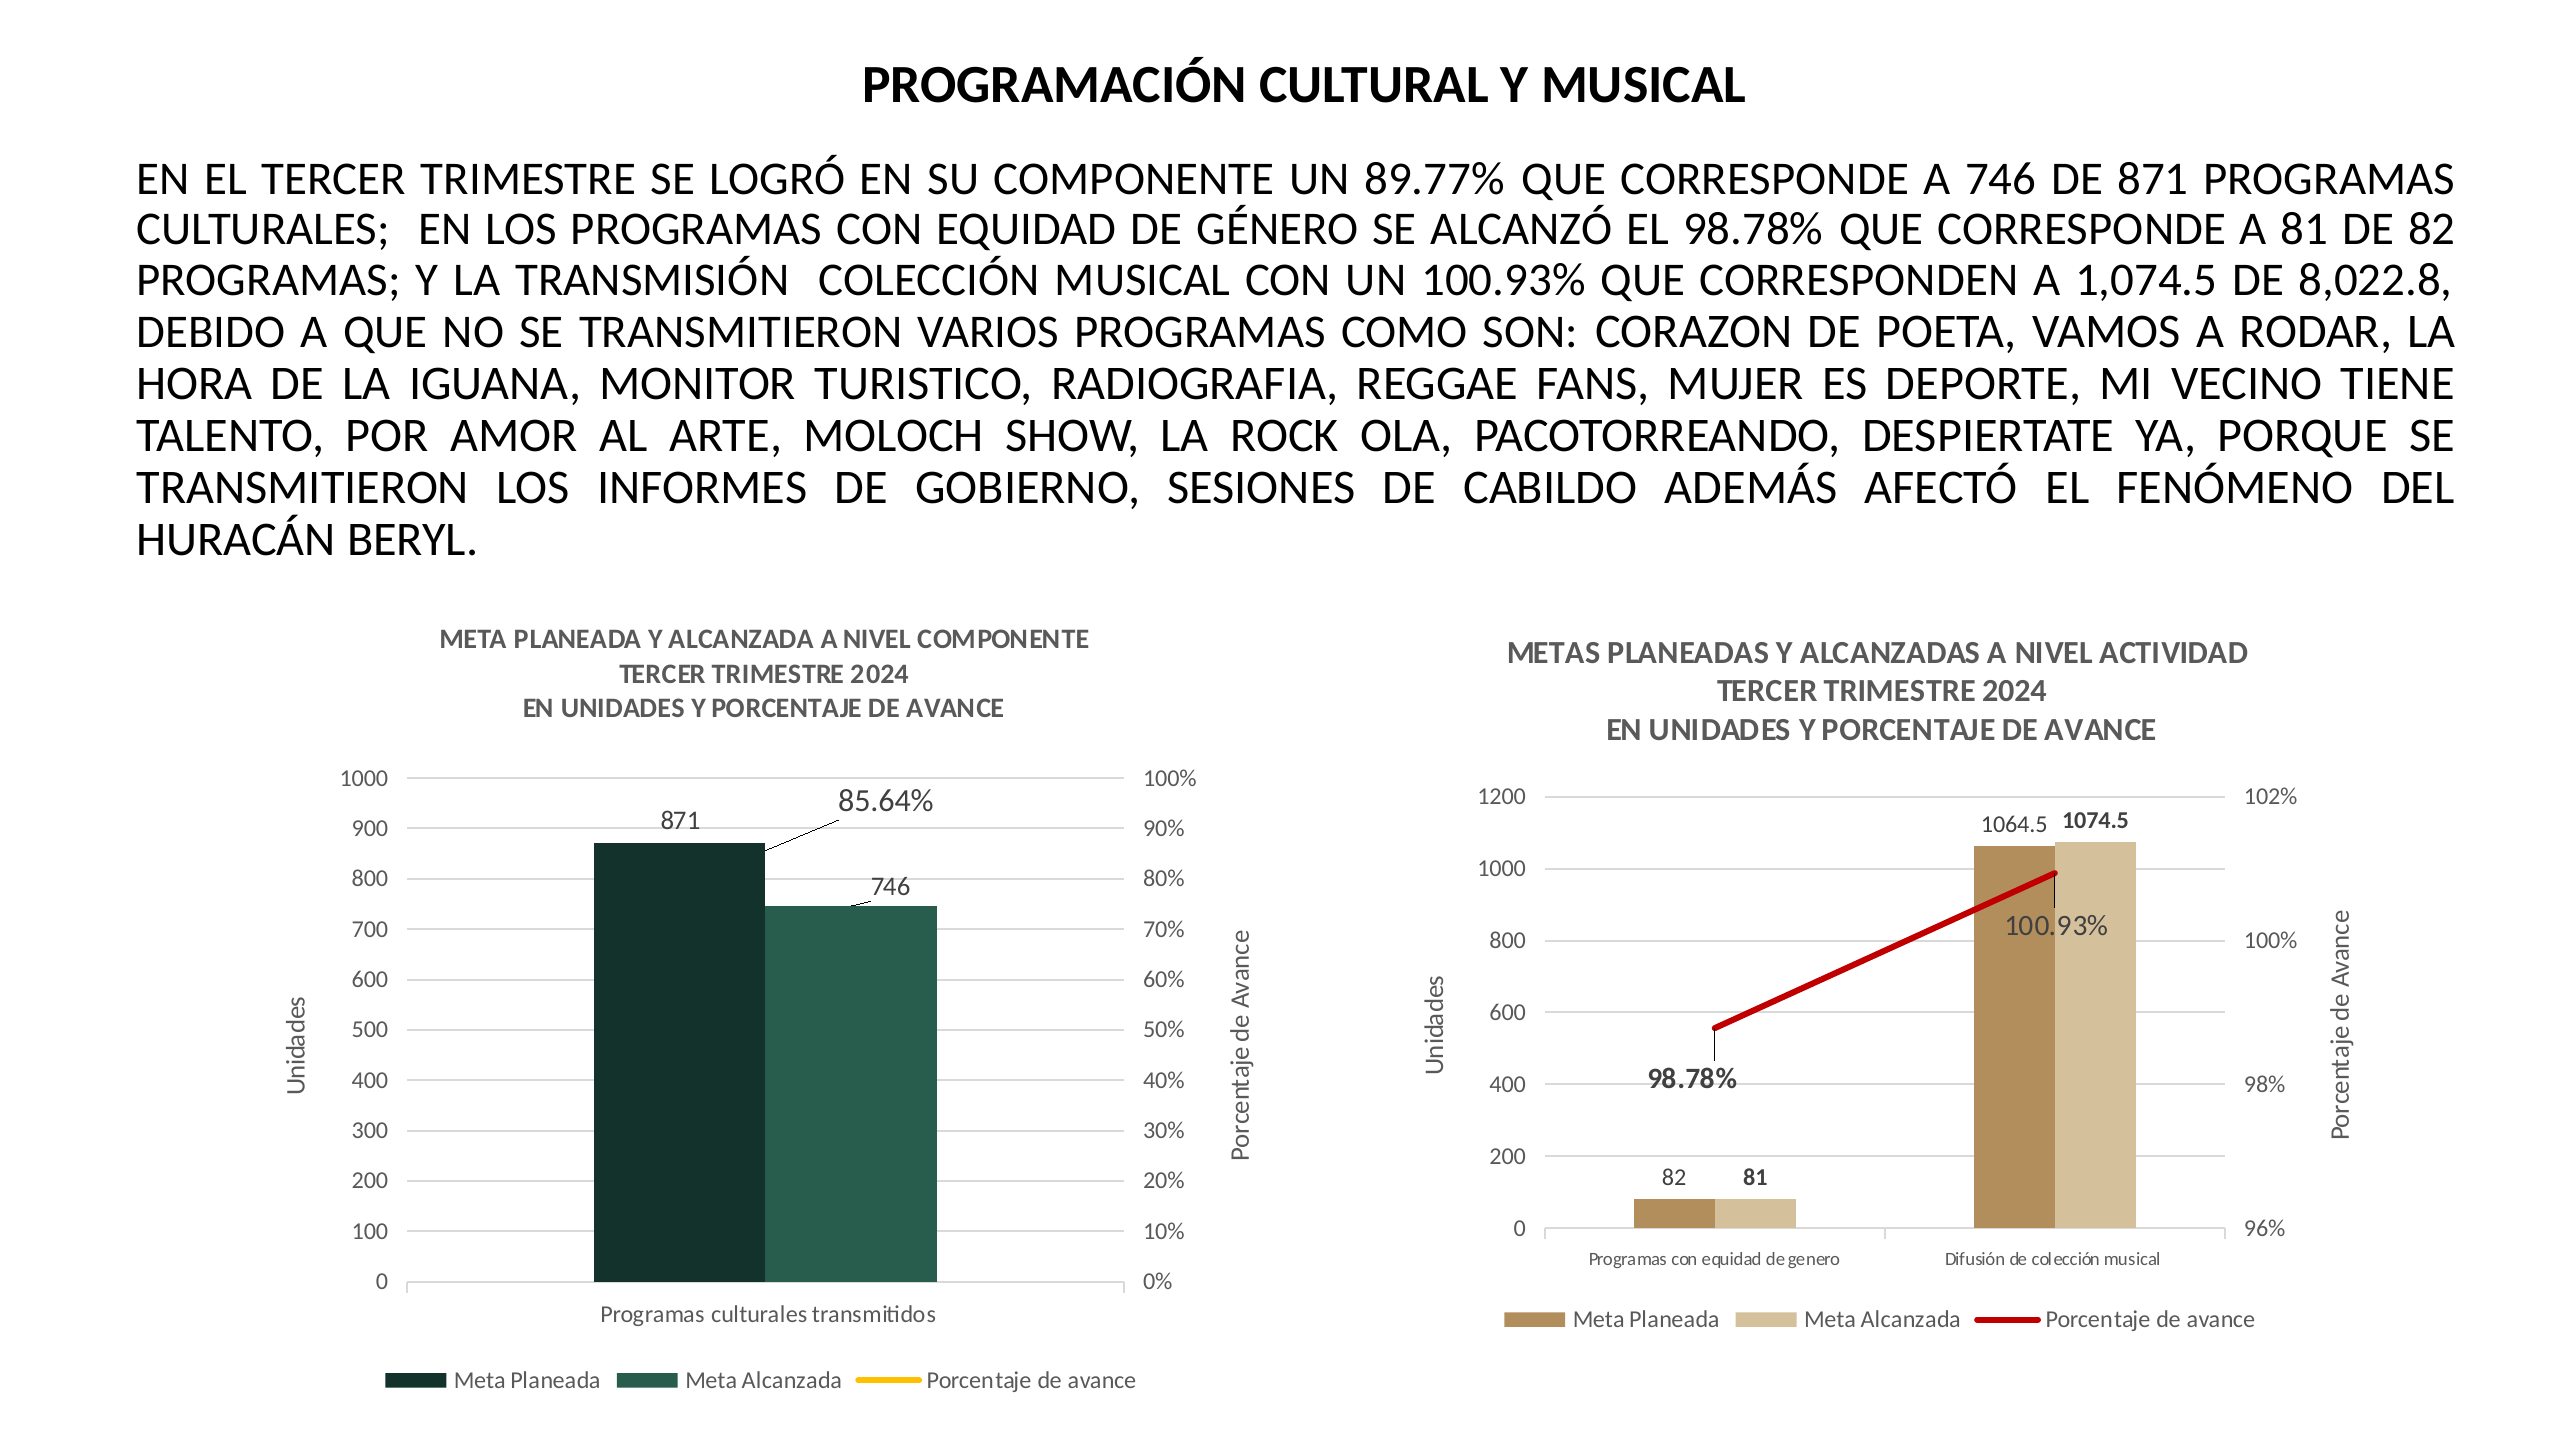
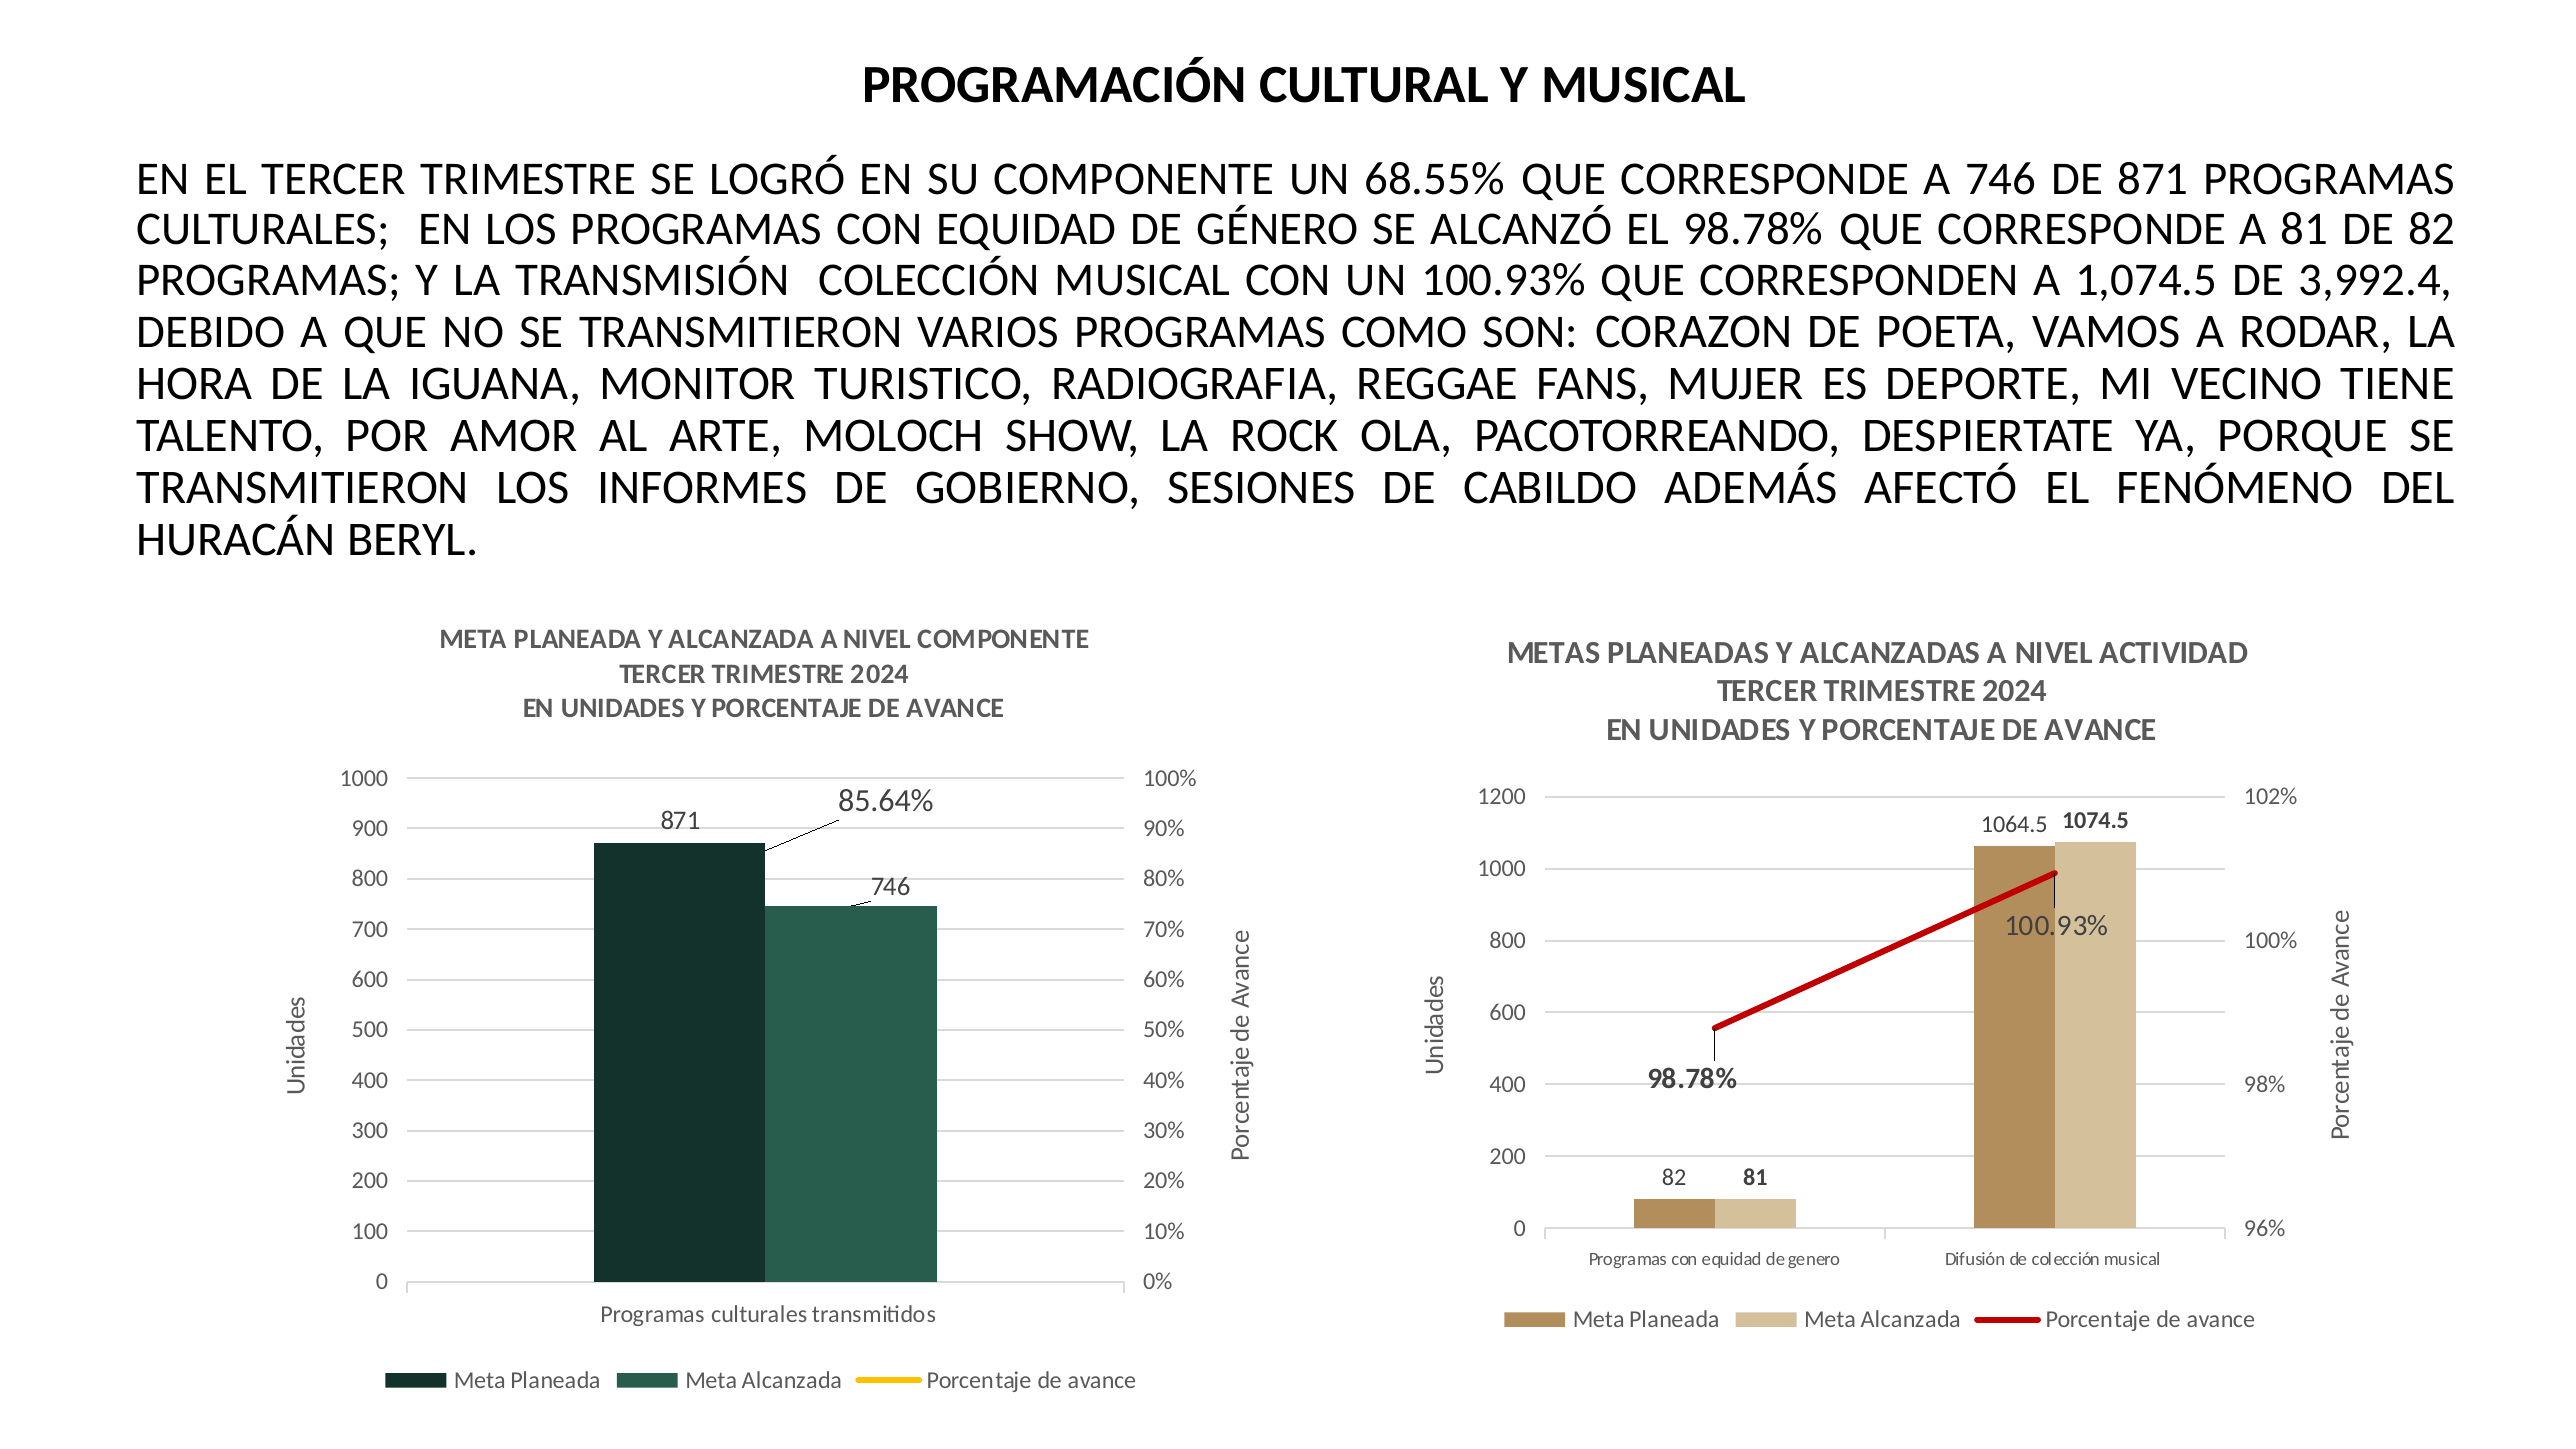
89.77%: 89.77% -> 68.55% (1435, 179)
8,022.8: 8,022.8 -> 3,992.4 (2376, 280)
